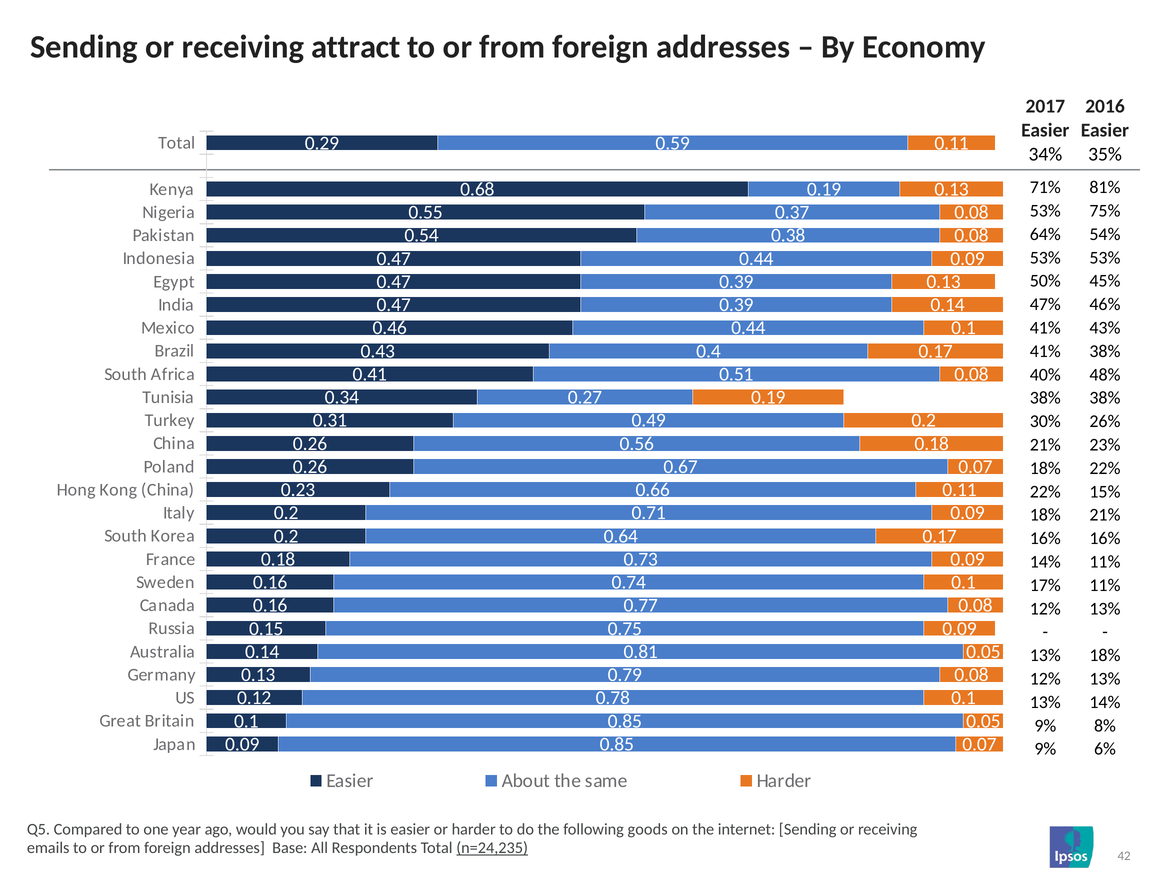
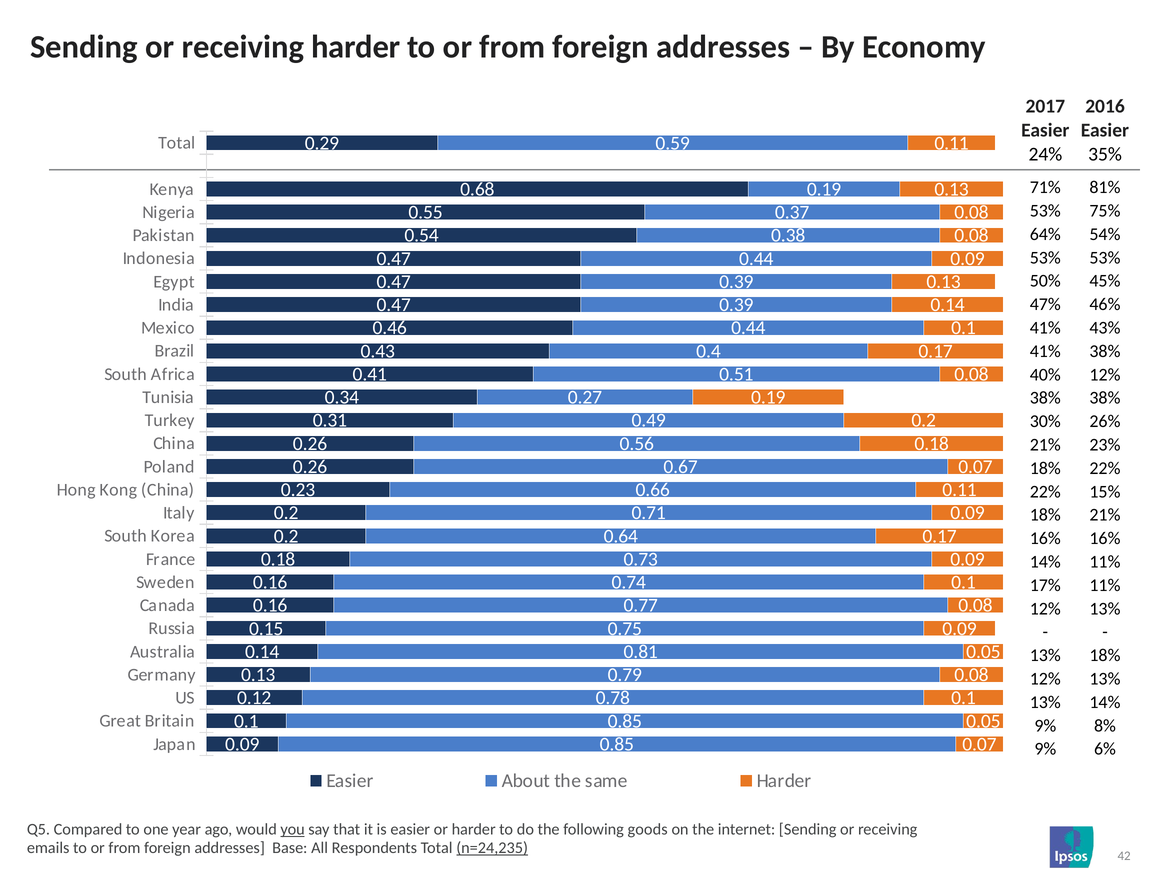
receiving attract: attract -> harder (356, 47)
34%: 34% -> 24% (1045, 154)
40% 48%: 48% -> 12% (1105, 374)
you underline: none -> present (293, 829)
